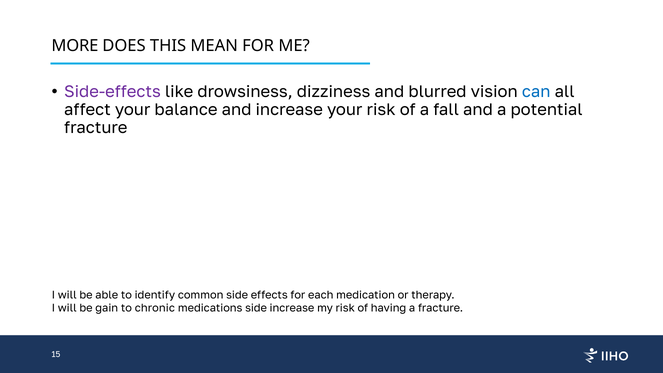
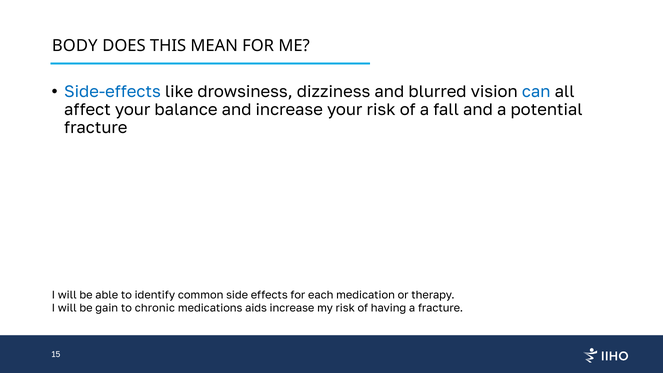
MORE: MORE -> BODY (75, 46)
Side-effects colour: purple -> blue (112, 92)
medications side: side -> aids (256, 308)
